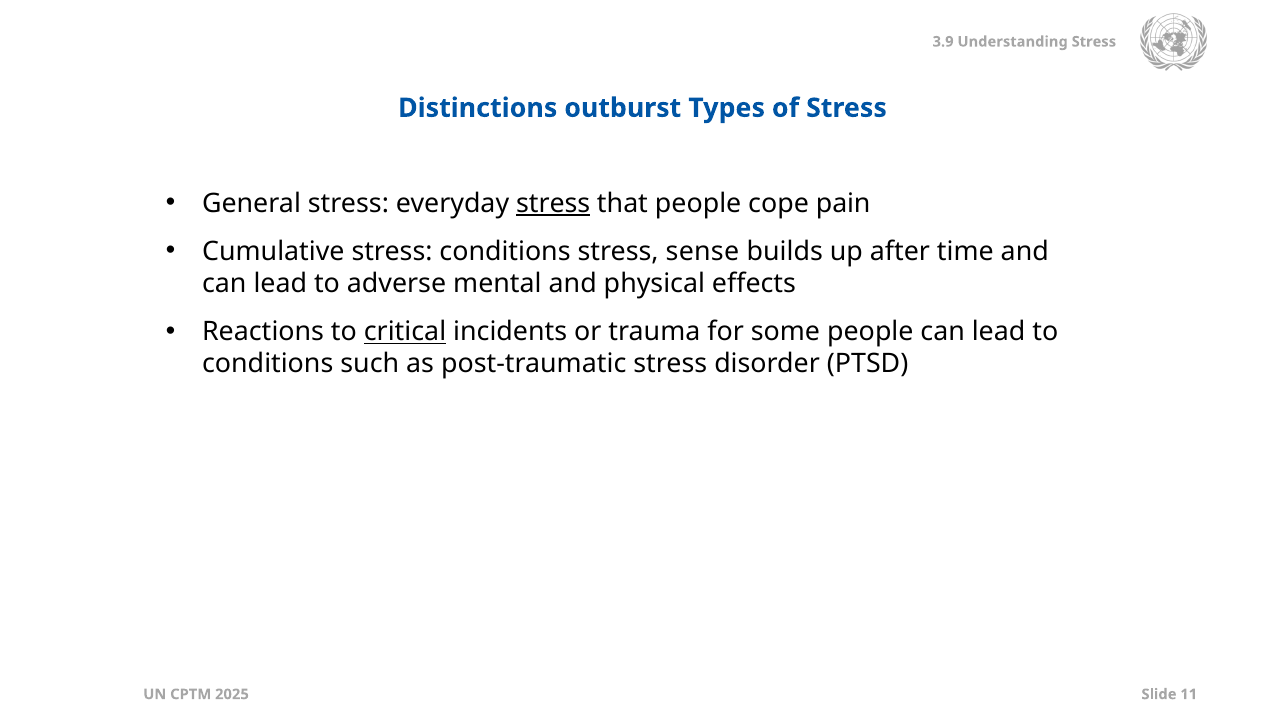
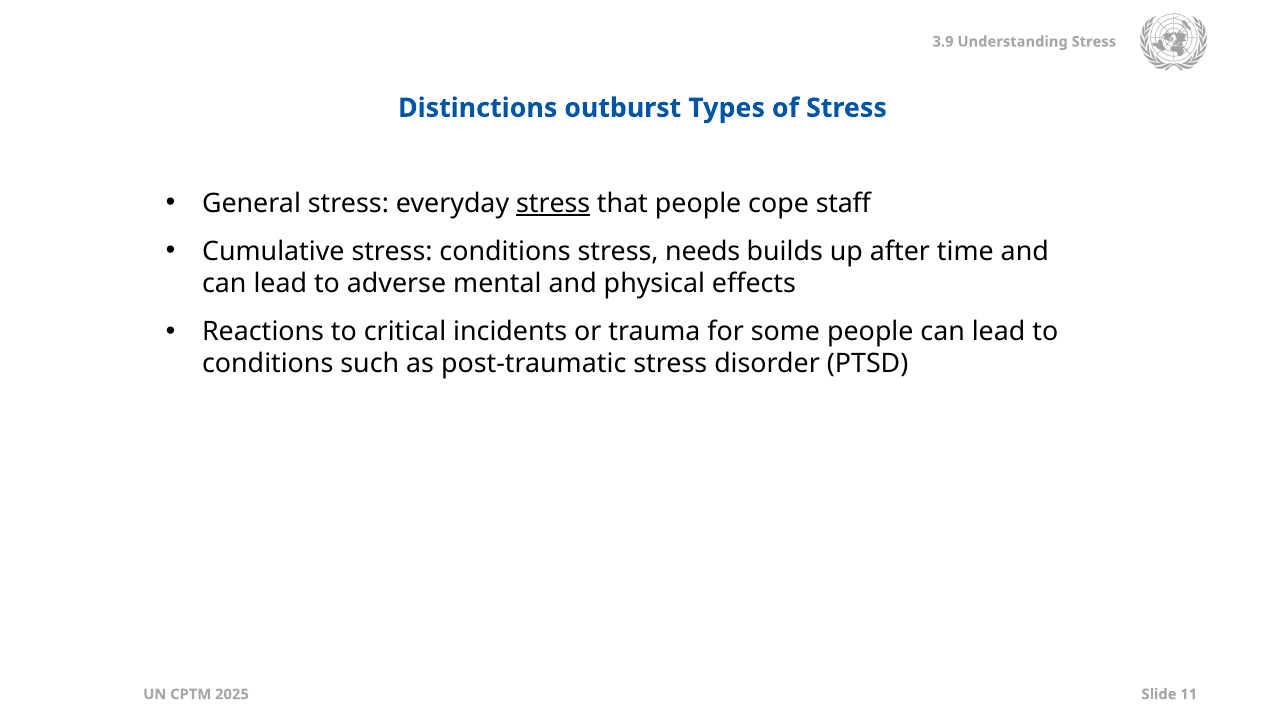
pain: pain -> staff (843, 203)
sense: sense -> needs (703, 251)
critical underline: present -> none (405, 332)
